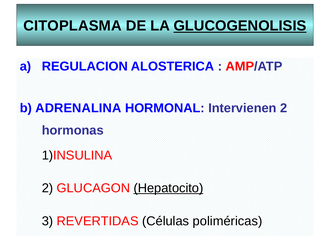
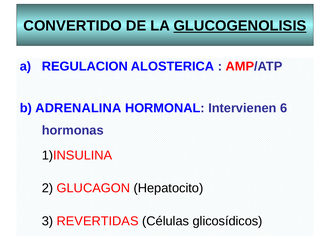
CITOPLASMA: CITOPLASMA -> CONVERTIDO (73, 26)
Intervienen 2: 2 -> 6 (284, 108)
Hepatocito underline: present -> none (168, 188)
poliméricas: poliméricas -> glicosídicos (228, 221)
